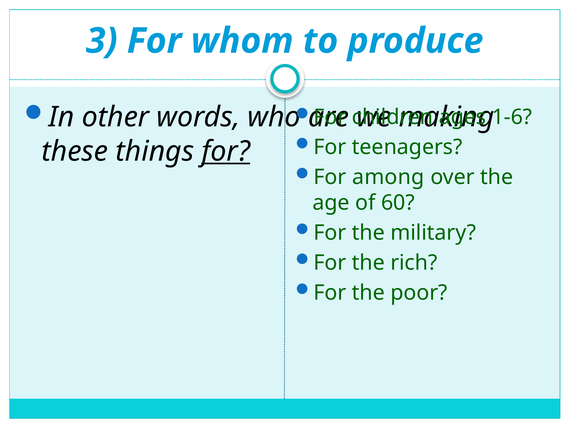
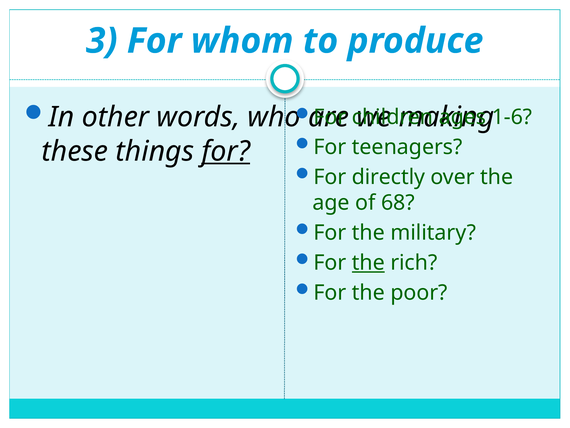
among: among -> directly (388, 177)
60: 60 -> 68 (398, 202)
the underline: none -> present (368, 262)
